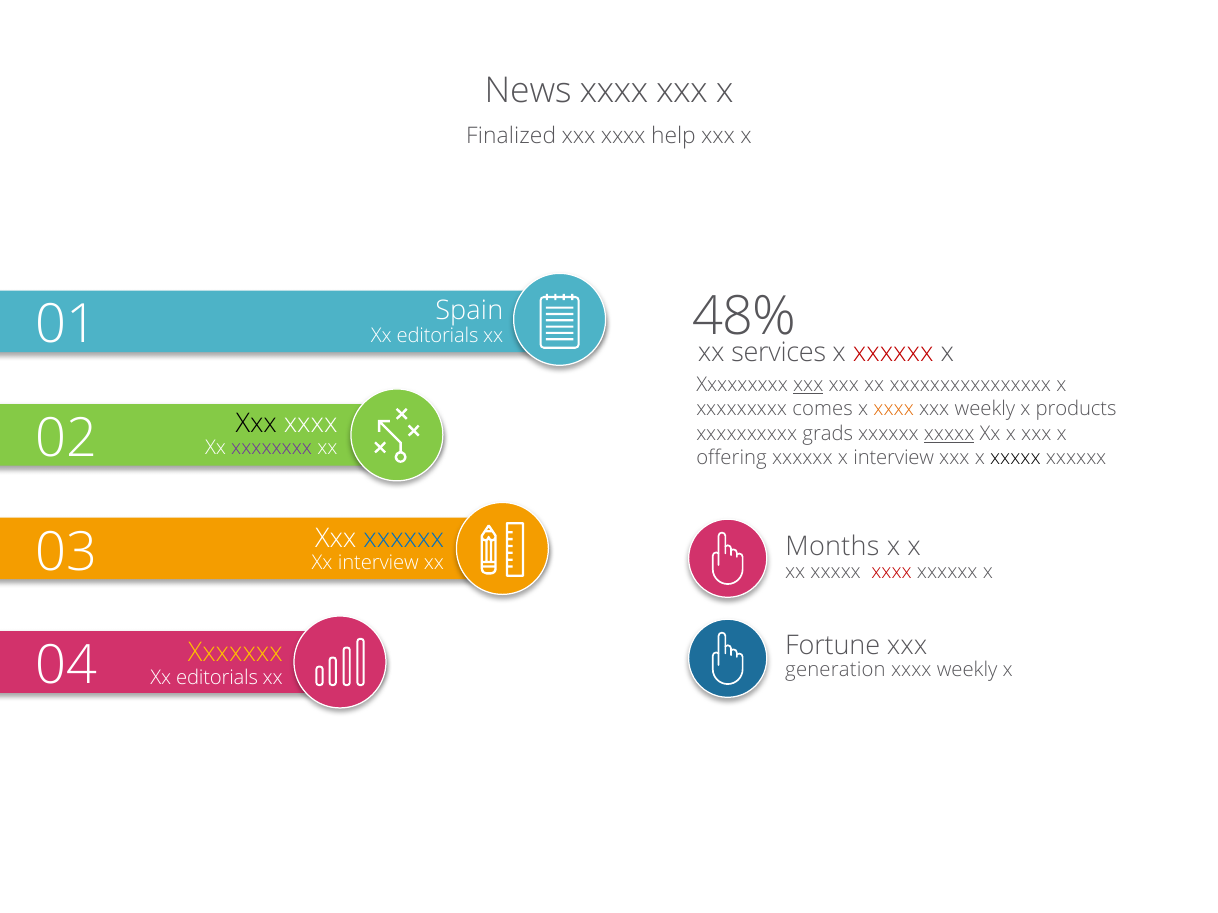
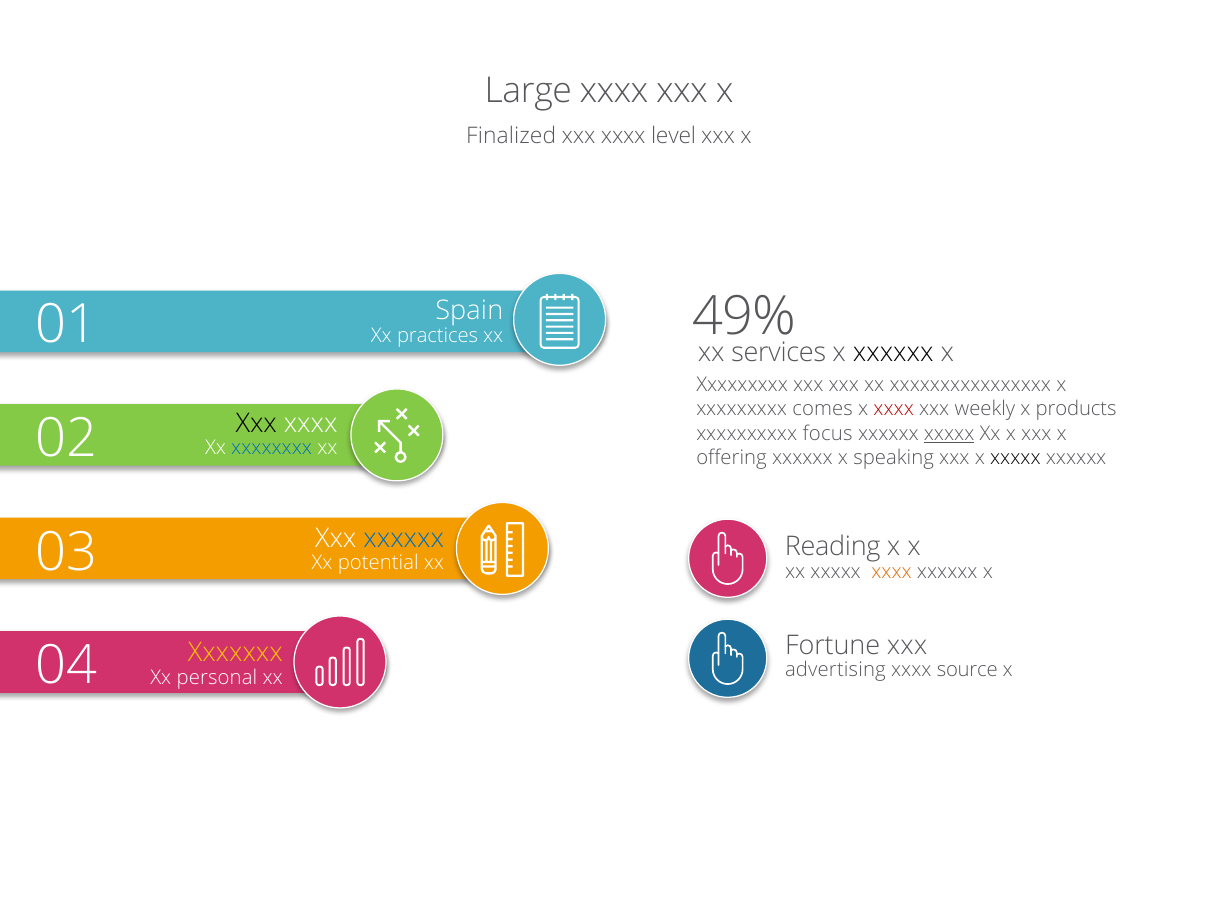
News: News -> Large (528, 91)
help: help -> level (674, 136)
48%: 48% -> 49% (744, 317)
editorials: editorials -> practices (438, 336)
xxxxxx colour: red -> black (893, 353)
xxx underline: present -> none (808, 385)
xxxx colour: orange -> red (894, 409)
grads: grads -> focus (828, 434)
xxxxxxxx colour: purple -> blue (272, 448)
x interview: interview -> speaking (894, 458)
Months: Months -> Reading (833, 547)
Xx interview: interview -> potential (378, 563)
xxxx colour: red -> orange (892, 572)
generation: generation -> advertising (835, 670)
xxxx weekly: weekly -> source (967, 670)
editorials: editorials -> personal (217, 678)
